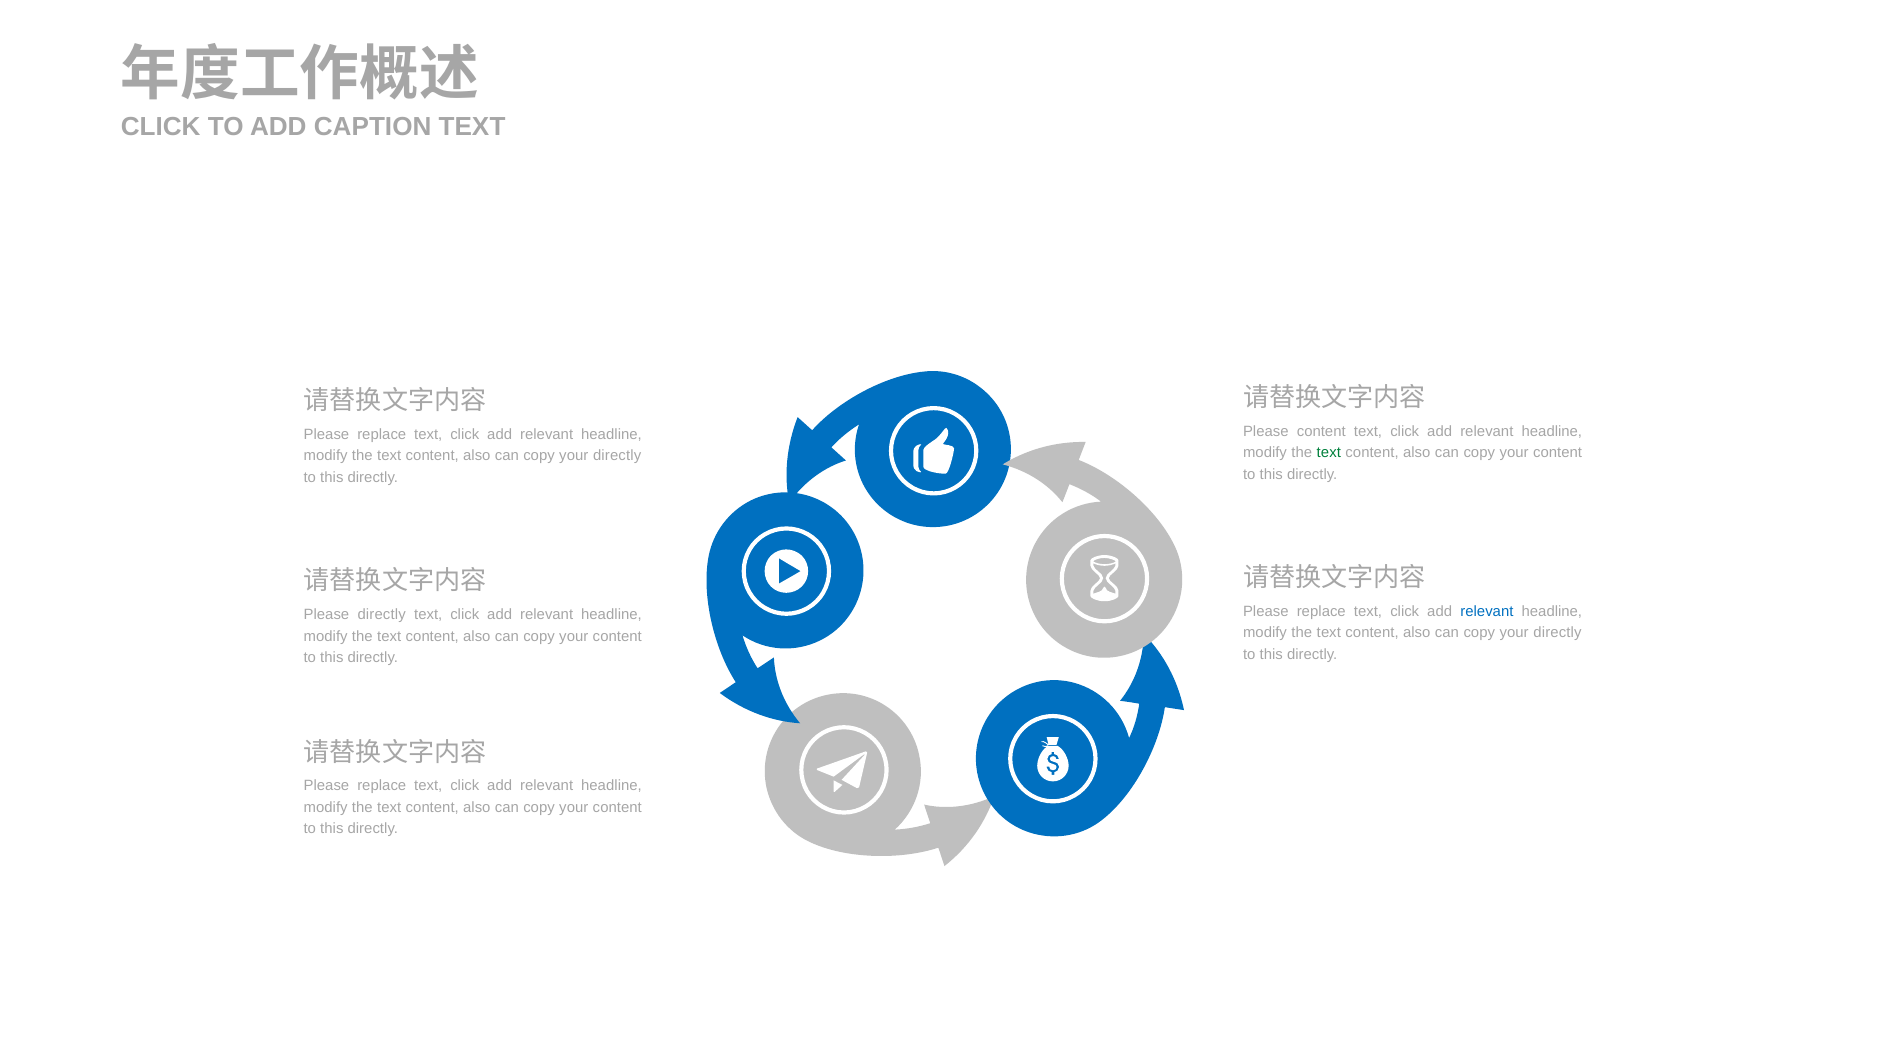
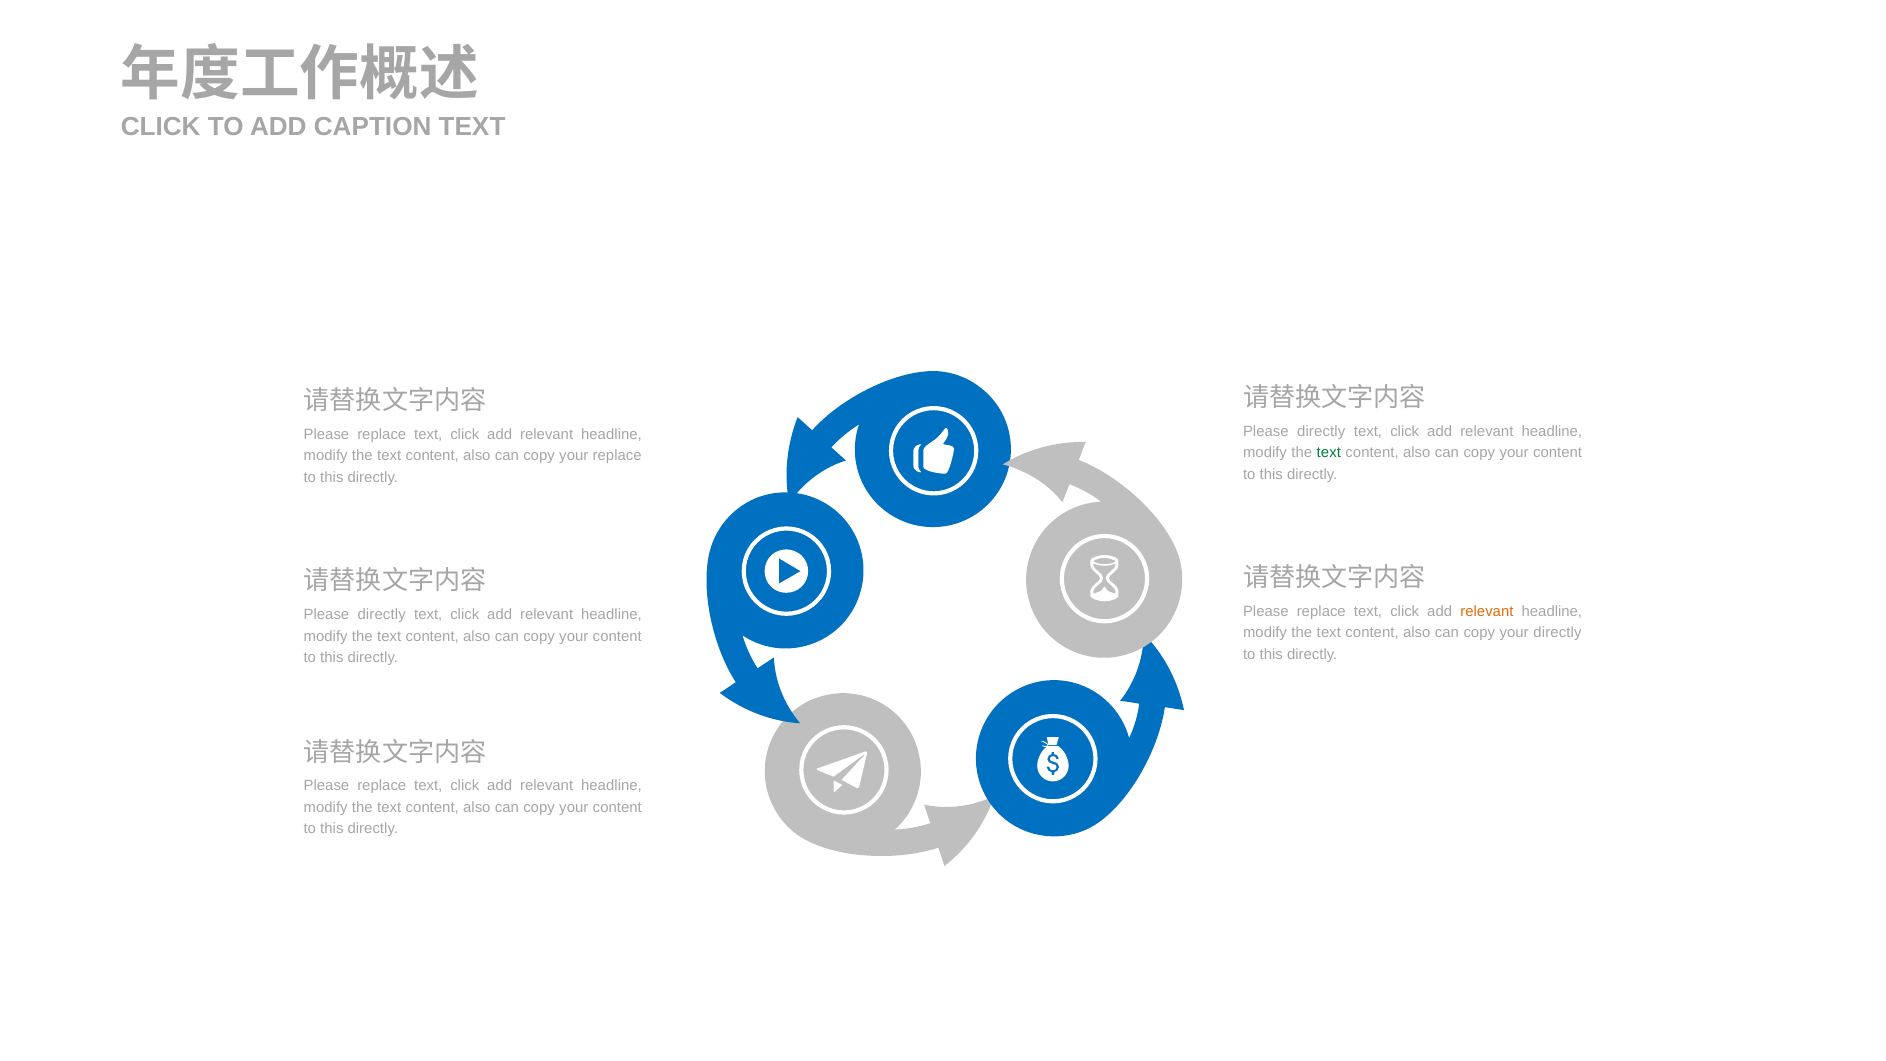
content: content -> directly (1321, 432)
directly: directly -> replace (617, 456)
relevant colour: blue -> orange (1487, 612)
